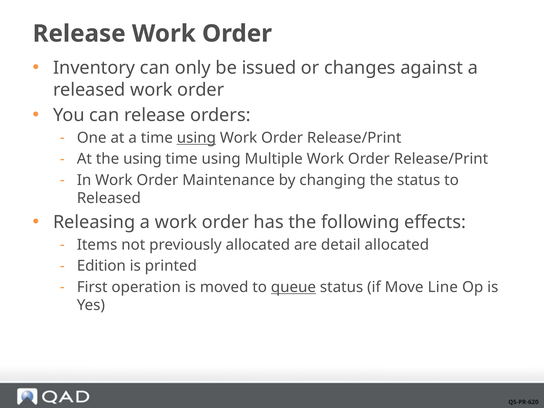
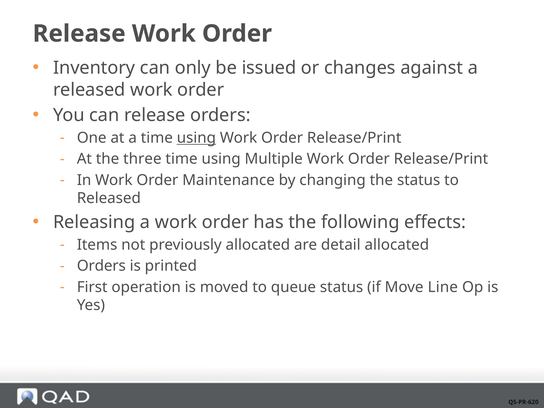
the using: using -> three (142, 159)
Edition: Edition -> Orders (101, 266)
queue underline: present -> none (293, 287)
